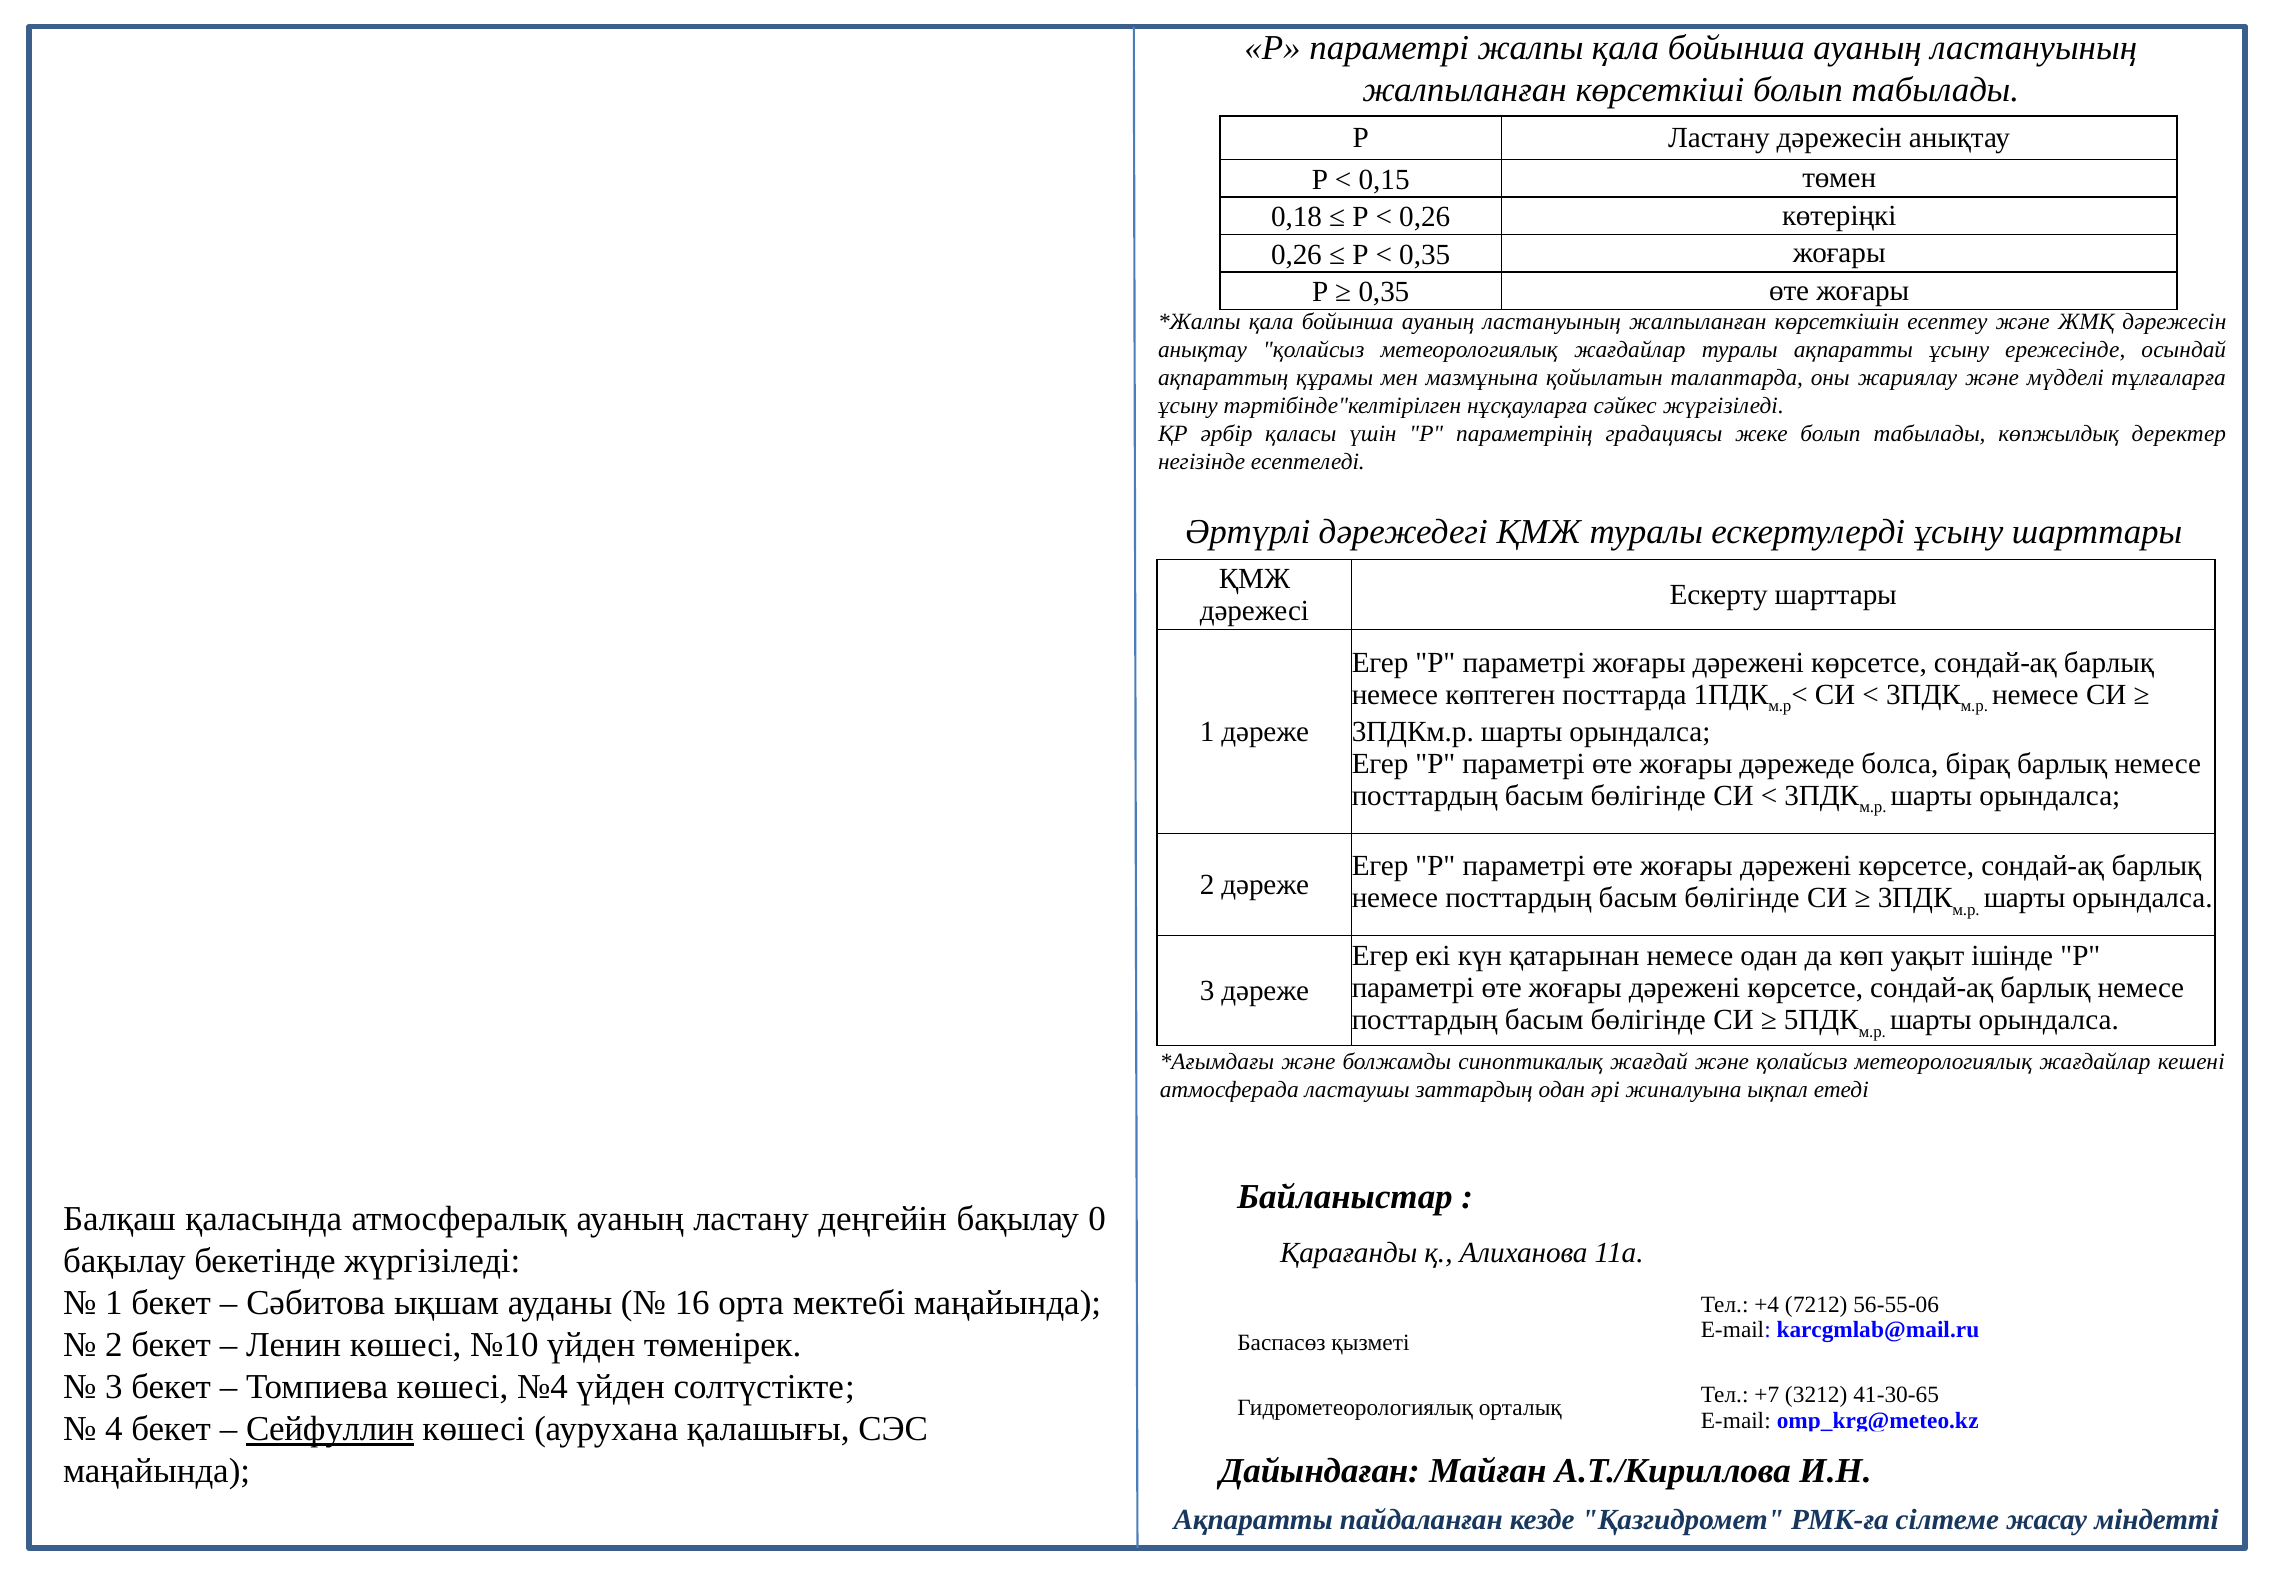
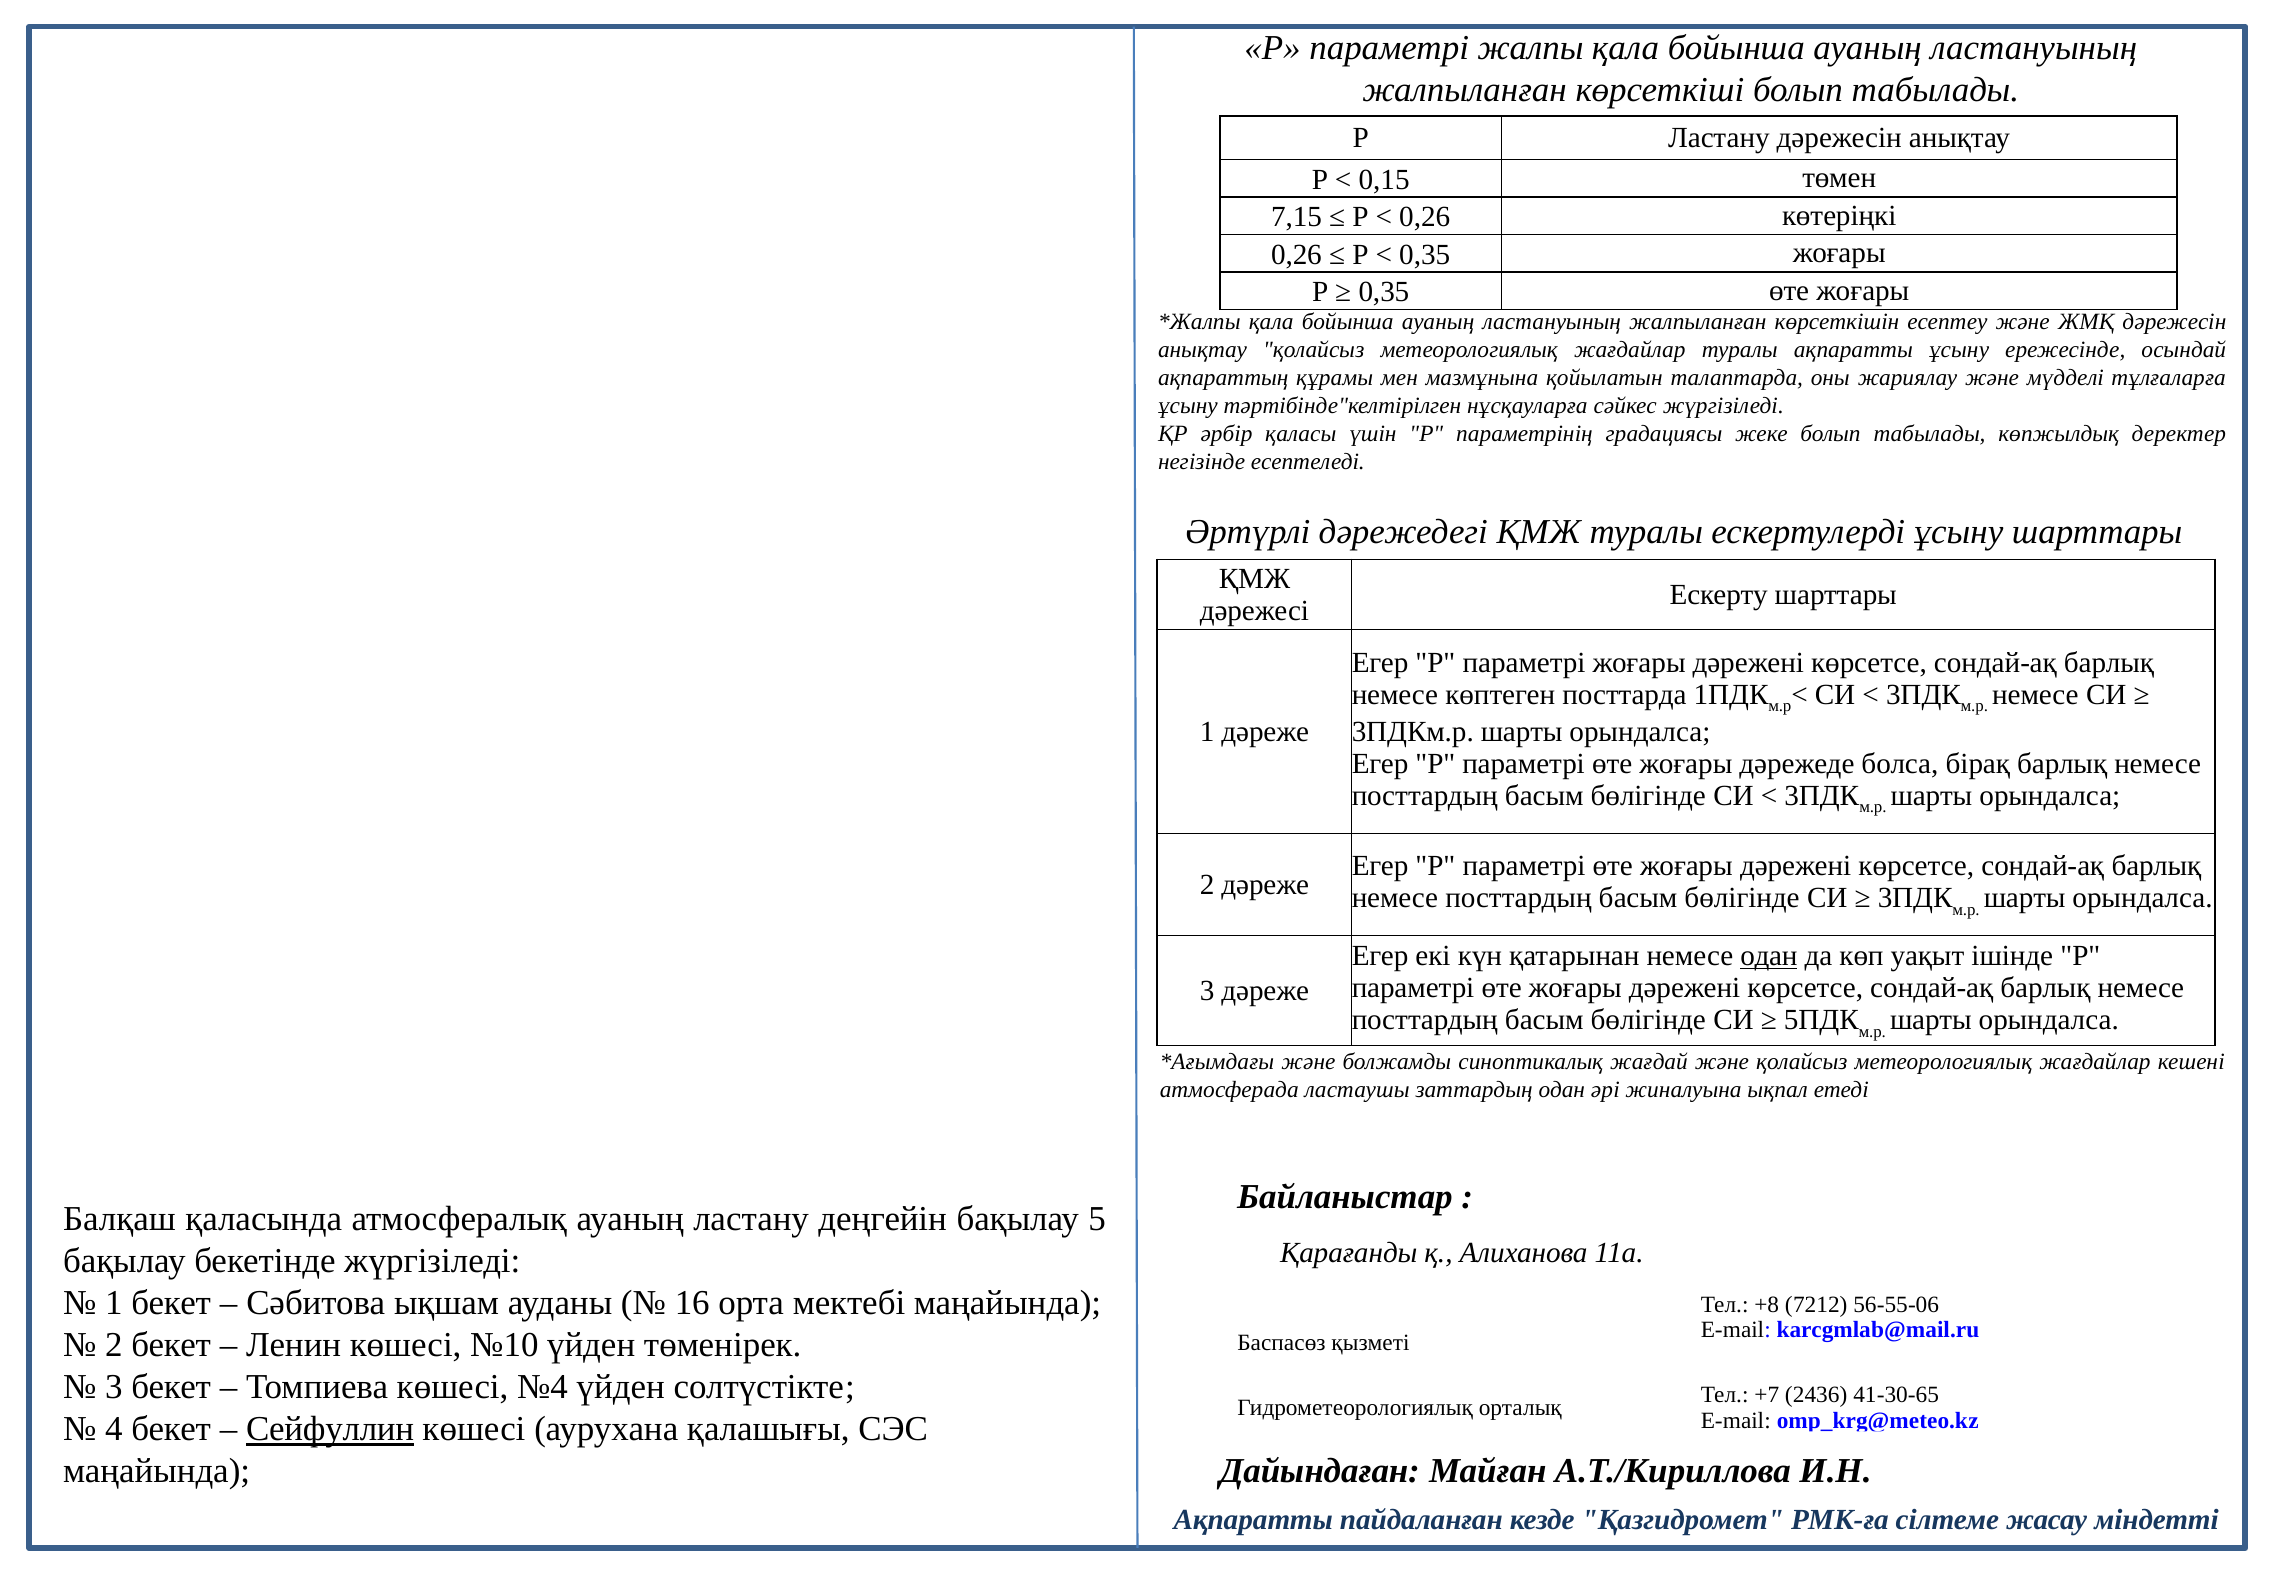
0,18: 0,18 -> 7,15 (1297, 217)
одан underline: none -> present (1769, 956)
0: 0 -> 5 (1097, 1219)
+4: +4 -> +8 (1767, 1304)
3212: 3212 -> 2436 (1816, 1395)
